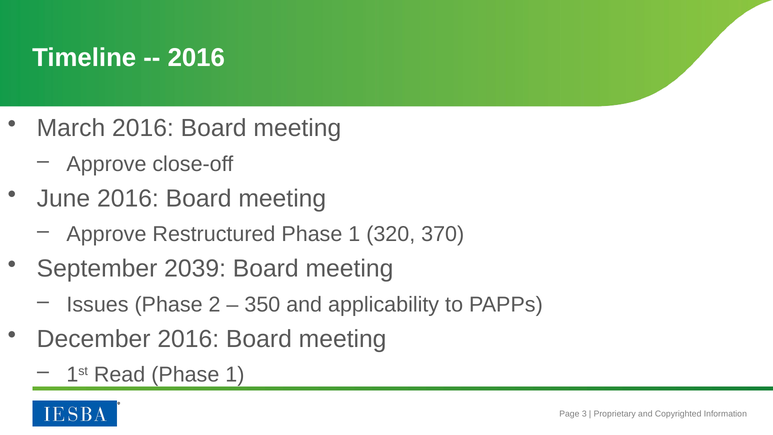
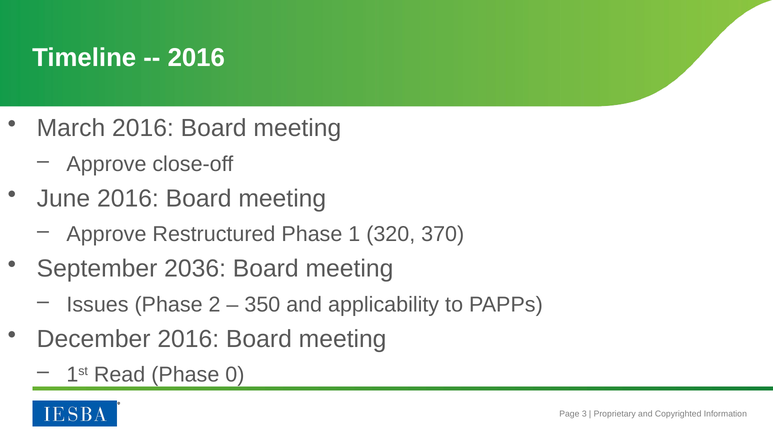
2039: 2039 -> 2036 (195, 269)
Read Phase 1: 1 -> 0 (235, 375)
